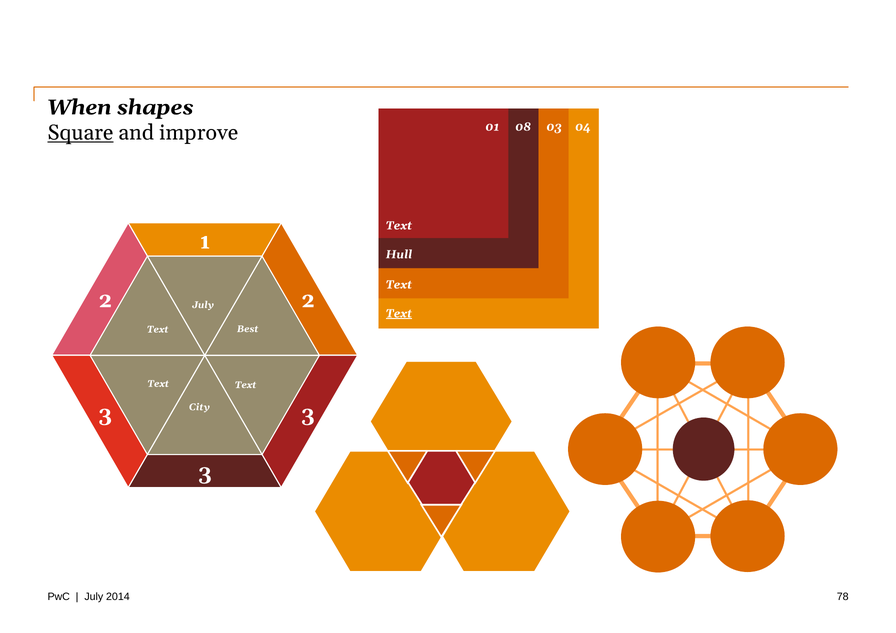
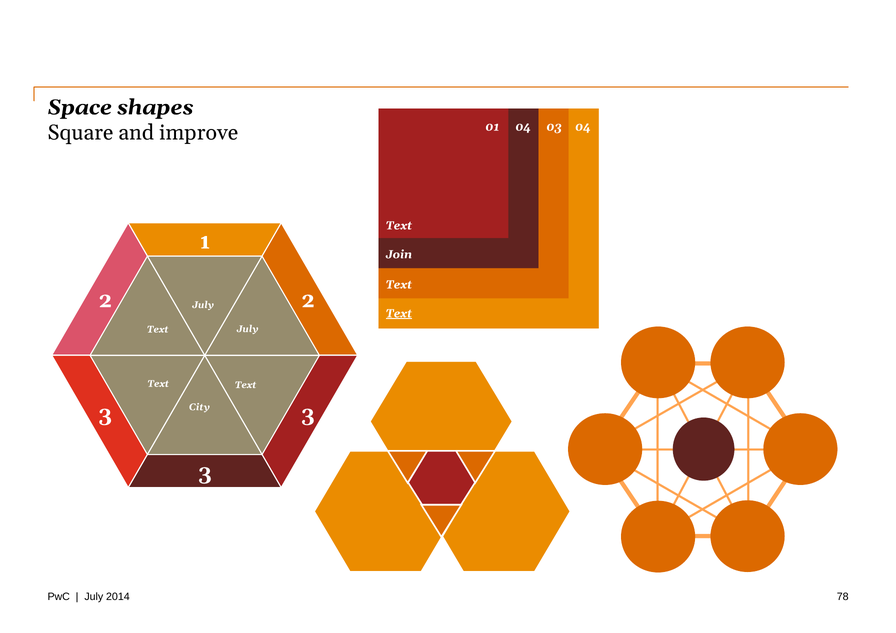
When: When -> Space (80, 107)
01 08: 08 -> 04 (523, 127)
Square underline: present -> none (80, 133)
Hull: Hull -> Join (399, 255)
Best: Best -> July (248, 329)
